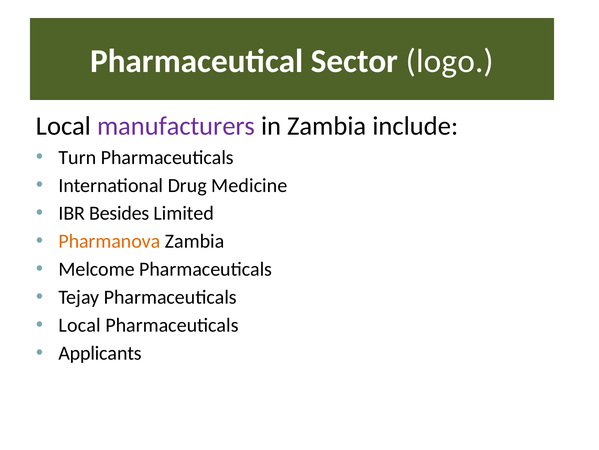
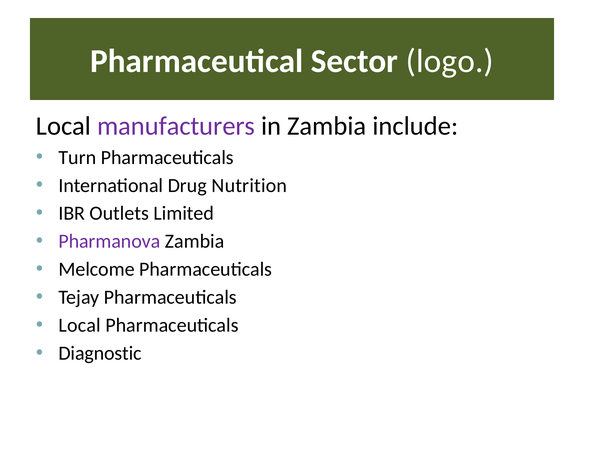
Medicine: Medicine -> Nutrition (249, 185)
Besides: Besides -> Outlets (119, 213)
Pharmanova colour: orange -> purple (109, 241)
Applicants: Applicants -> Diagnostic (100, 353)
